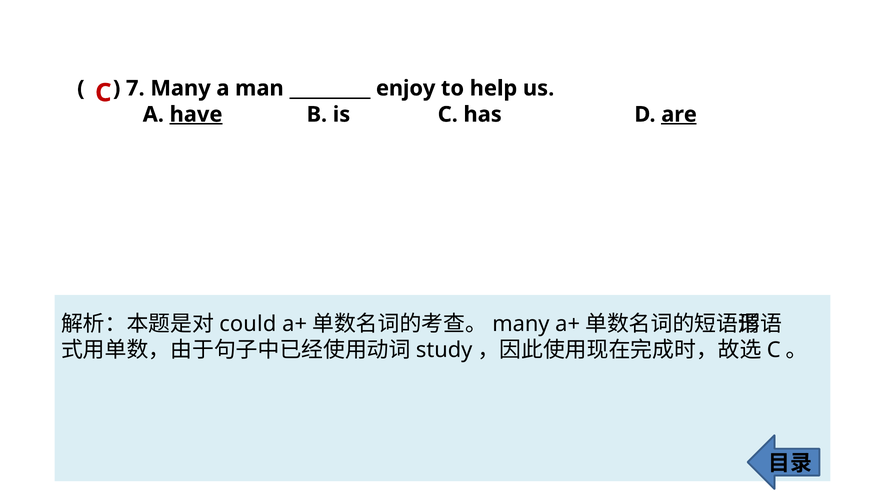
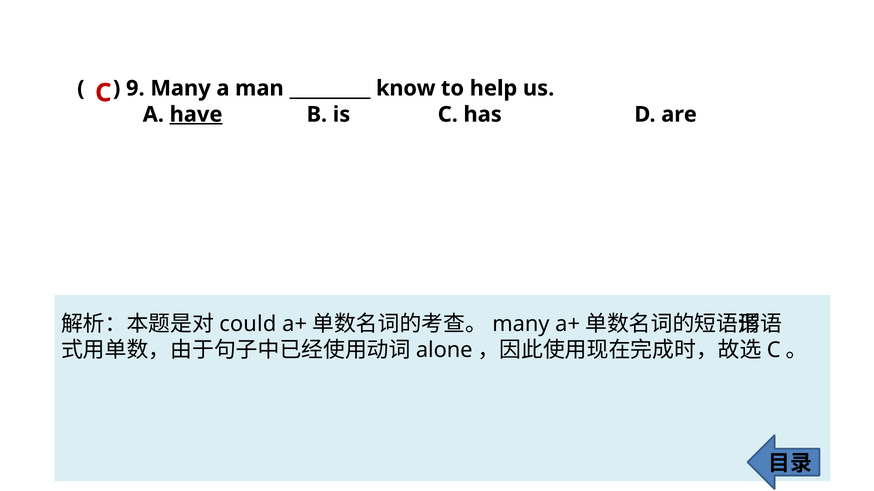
7: 7 -> 9 (135, 88)
enjoy: enjoy -> know (406, 88)
are underline: present -> none (679, 115)
study: study -> alone (444, 351)
